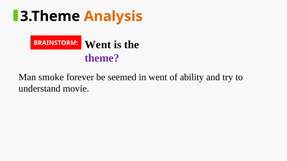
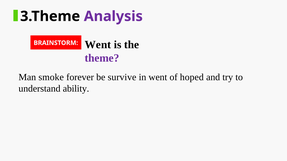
Analysis colour: orange -> purple (113, 16)
seemed: seemed -> survive (122, 77)
ability: ability -> hoped (192, 77)
movie: movie -> ability (76, 89)
